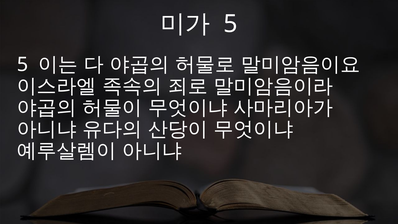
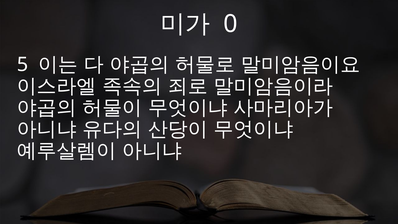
5: 5 -> 0 (231, 24)
